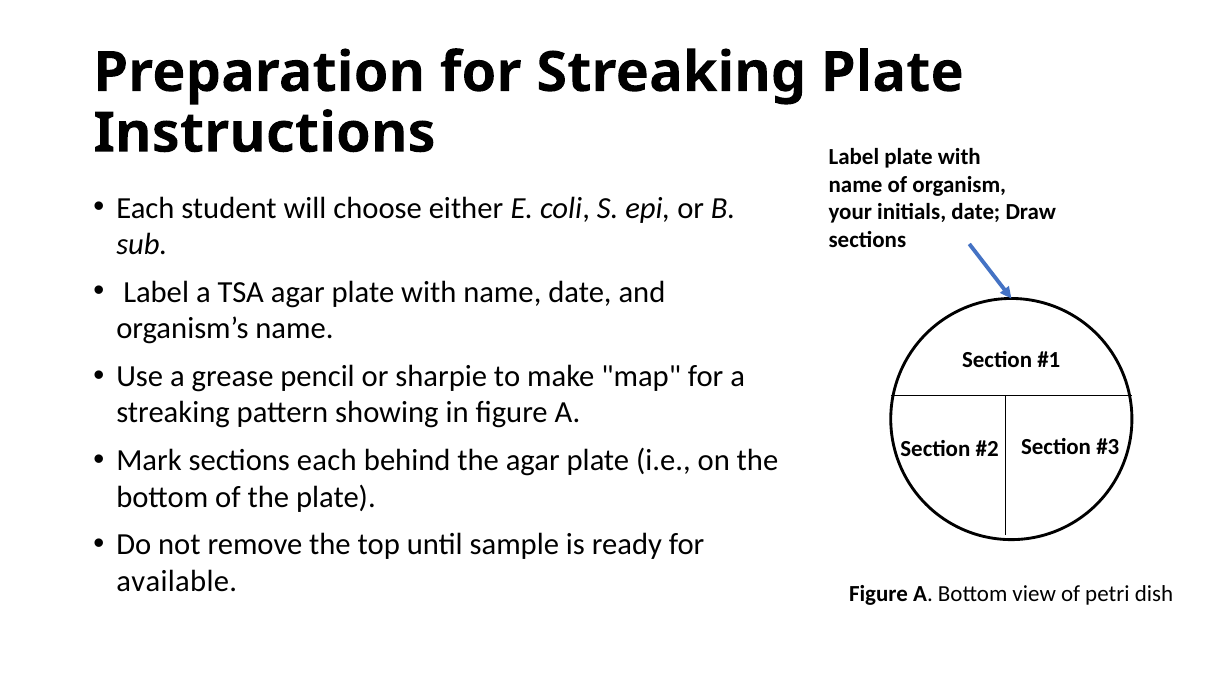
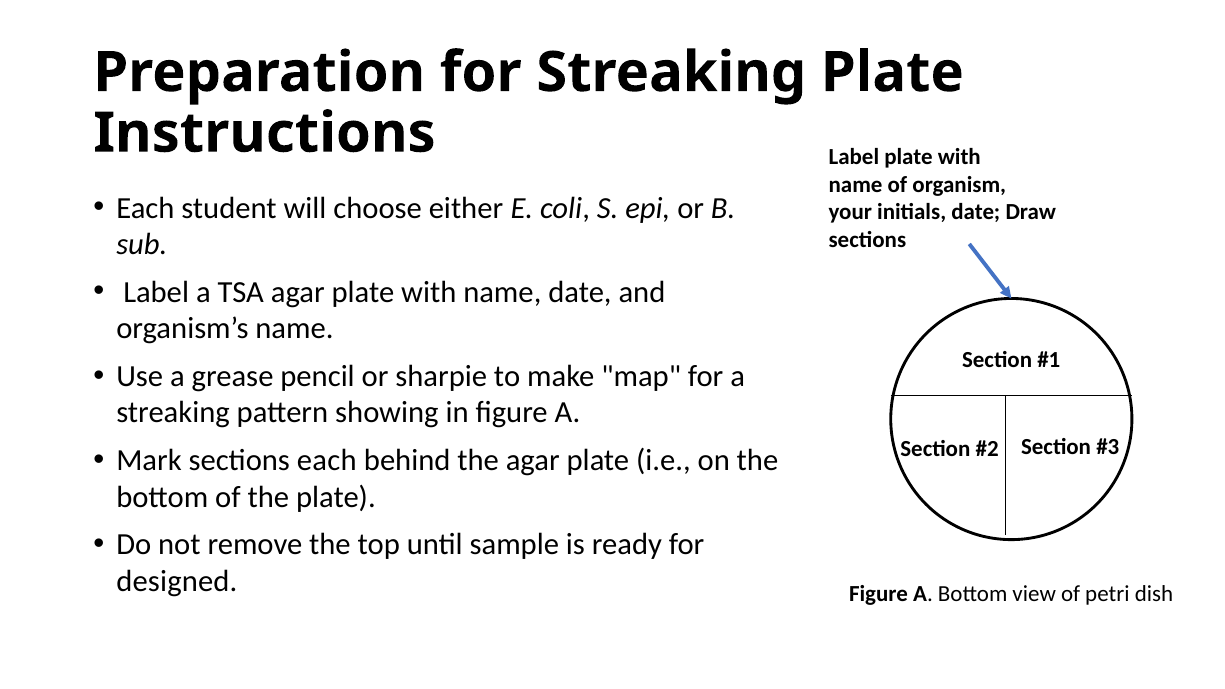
available: available -> designed (177, 581)
